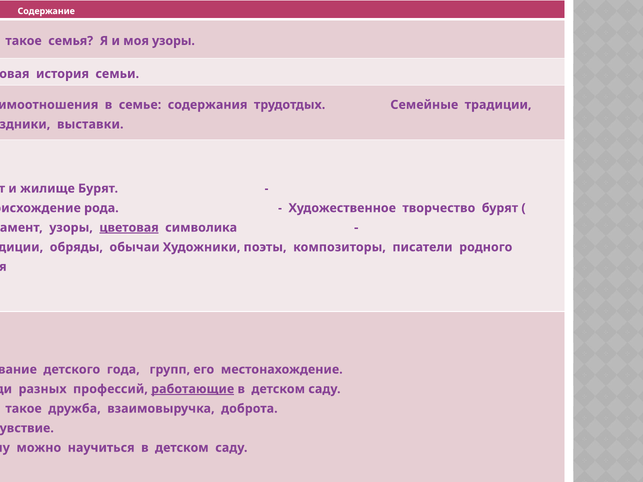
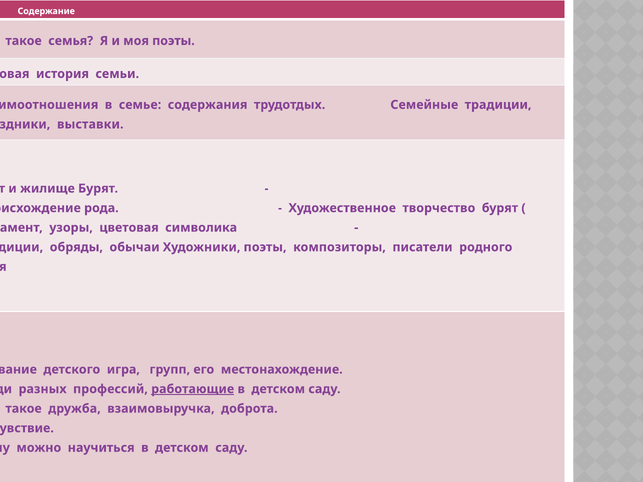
моя узоры: узоры -> поэты (173, 41)
цветовая underline: present -> none (129, 228)
детского года: года -> игра (123, 370)
